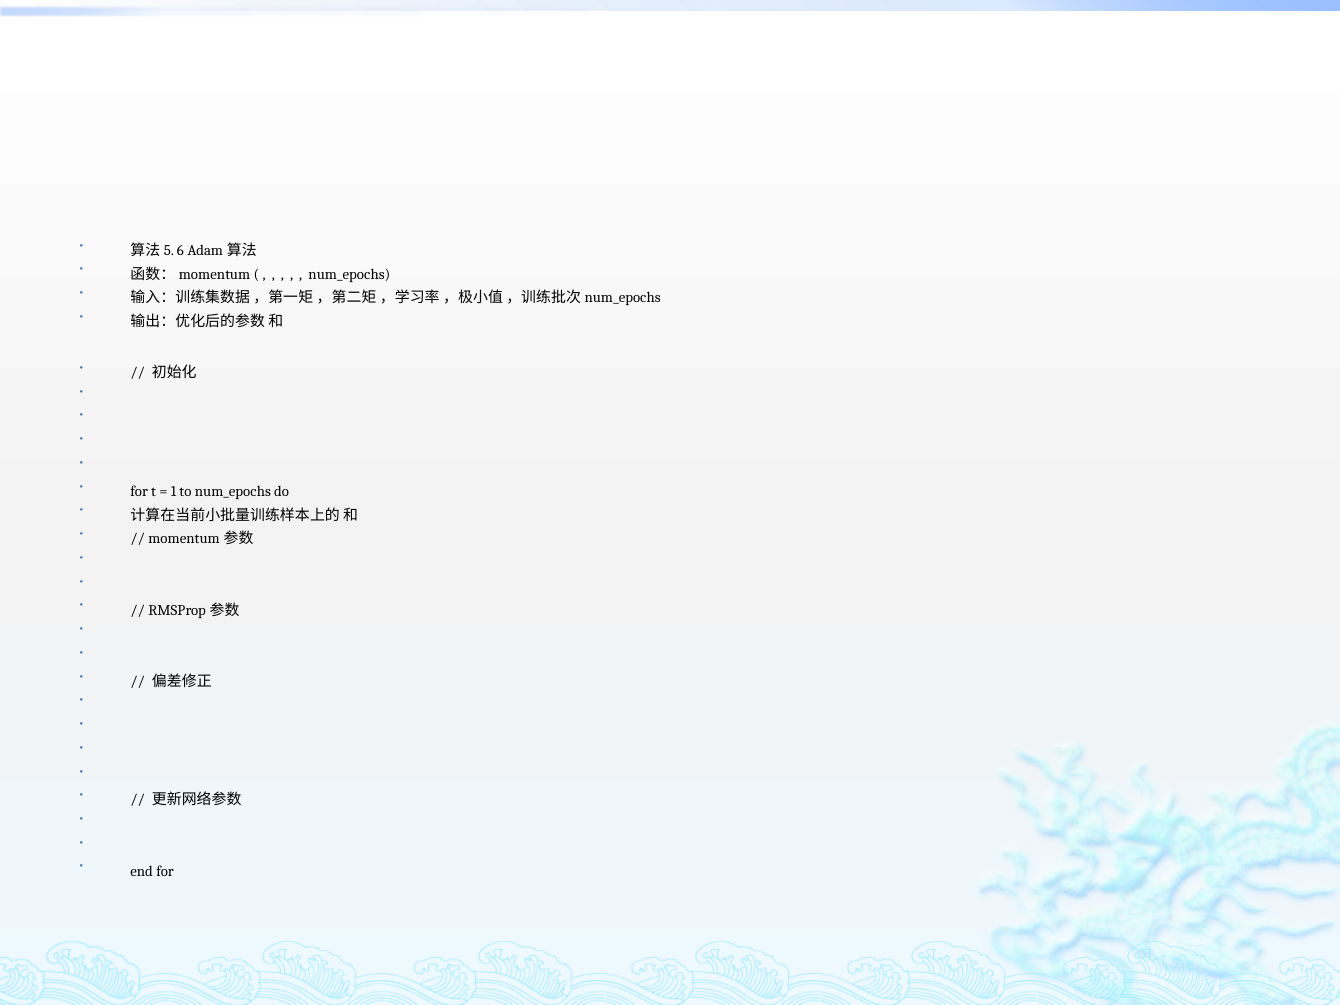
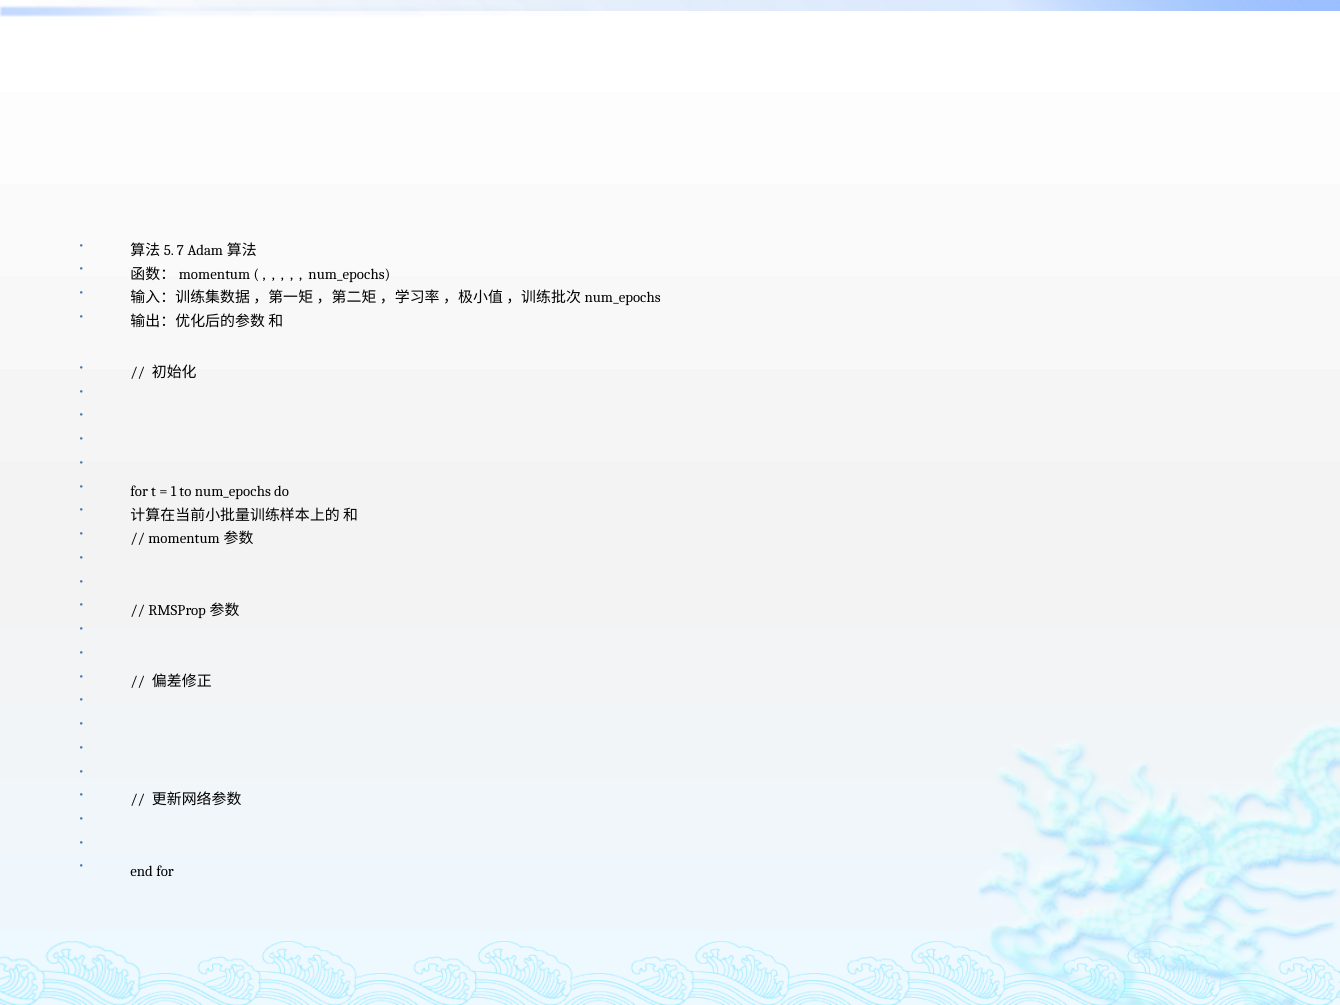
6: 6 -> 7 (180, 250)
